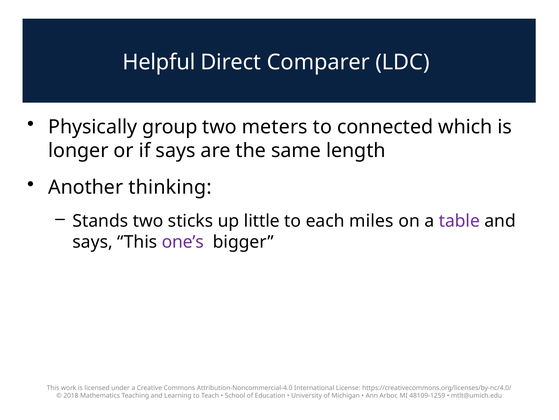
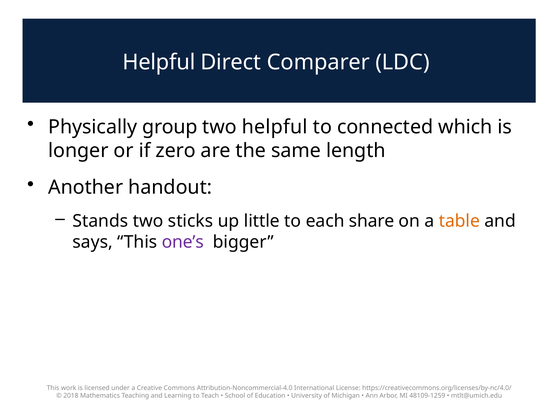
two meters: meters -> helpful (275, 127)
if says: says -> zero (176, 151)
thinking: thinking -> handout (170, 187)
miles: miles -> share (372, 221)
table colour: purple -> orange (459, 221)
